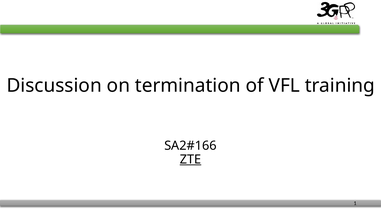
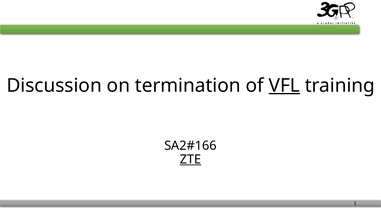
VFL underline: none -> present (284, 86)
